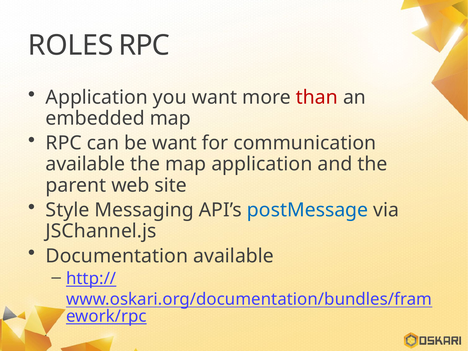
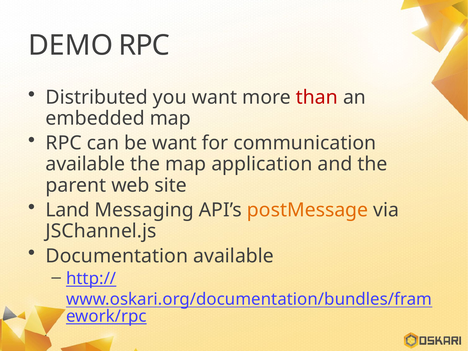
ROLES: ROLES -> DEMO (71, 45)
Application: Application -> Distributed (97, 97)
Style: Style -> Land (68, 210)
postMessage colour: blue -> orange (308, 210)
